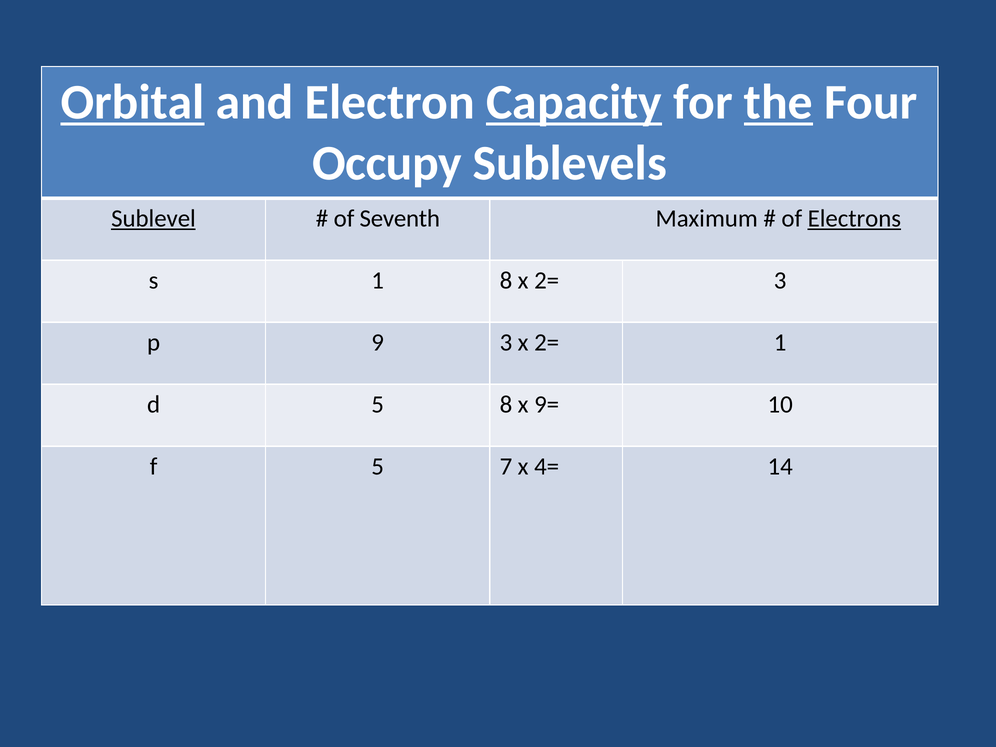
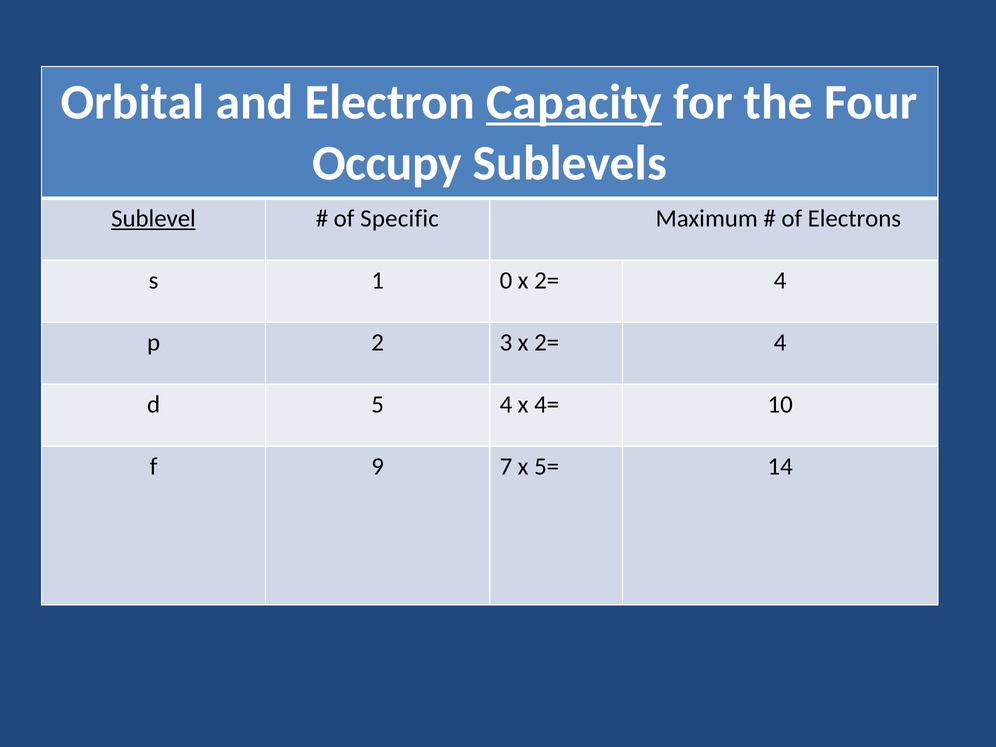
Orbital underline: present -> none (133, 102)
the underline: present -> none (778, 102)
Seventh: Seventh -> Specific (400, 219)
Electrons underline: present -> none (854, 219)
1 8: 8 -> 0 (506, 281)
3: 3 -> 4 (780, 281)
9: 9 -> 2 (378, 343)
3 x 2= 1: 1 -> 4 (780, 343)
5 8: 8 -> 4 (506, 405)
9=: 9= -> 4= (547, 405)
f 5: 5 -> 9 (378, 467)
4=: 4= -> 5= (547, 467)
